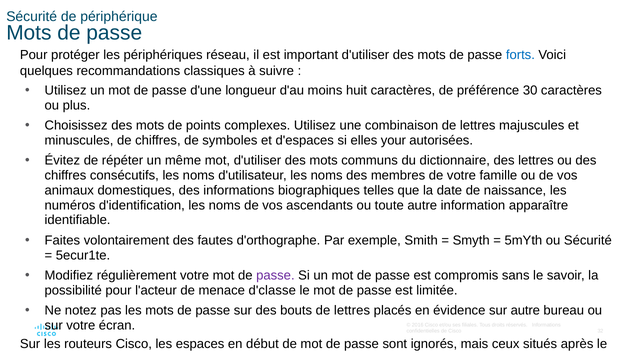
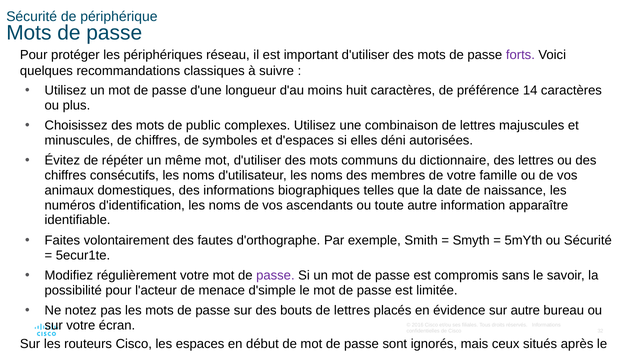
forts colour: blue -> purple (520, 55)
30: 30 -> 14 (530, 90)
points: points -> public (203, 125)
your: your -> déni (393, 140)
d'classe: d'classe -> d'simple (272, 290)
